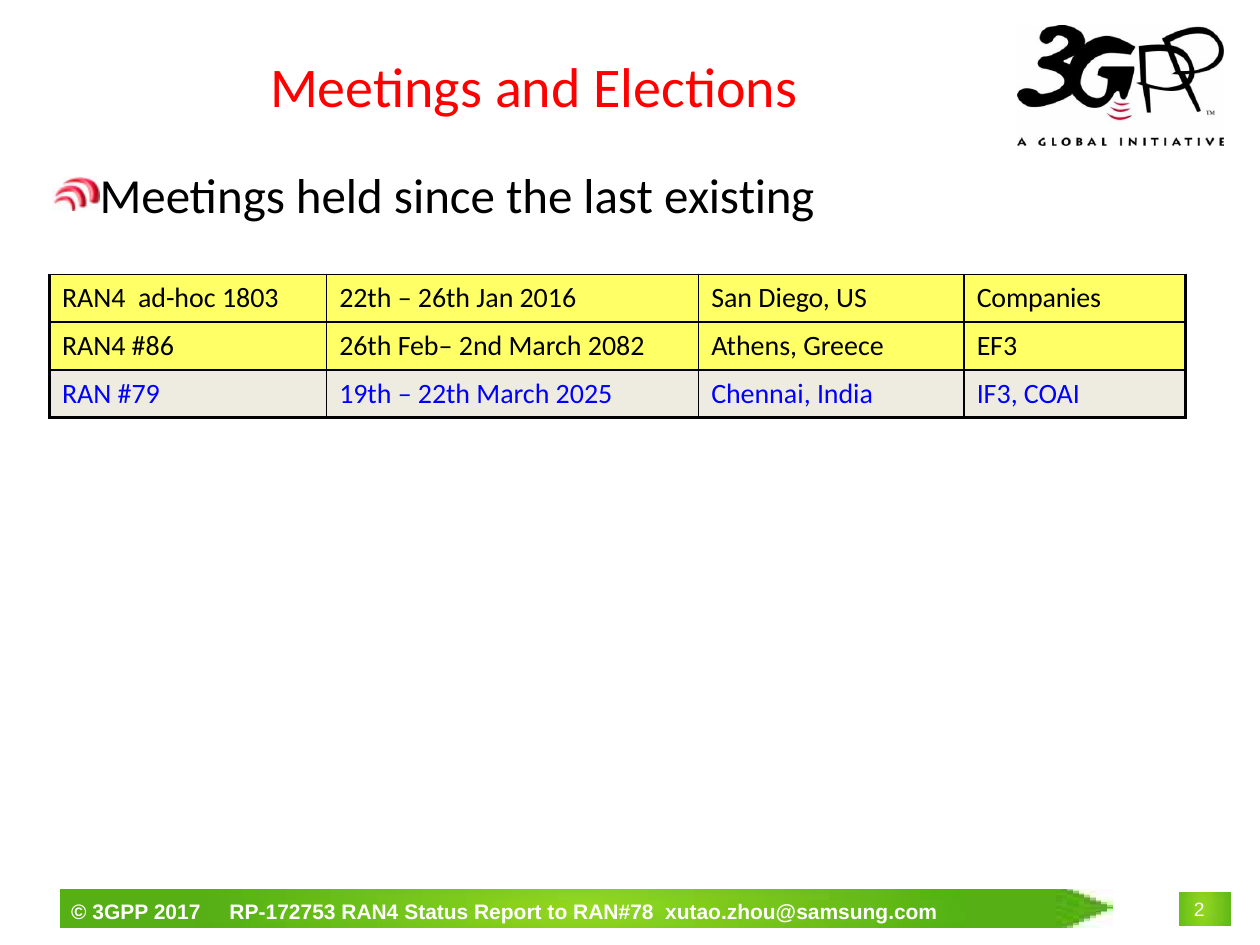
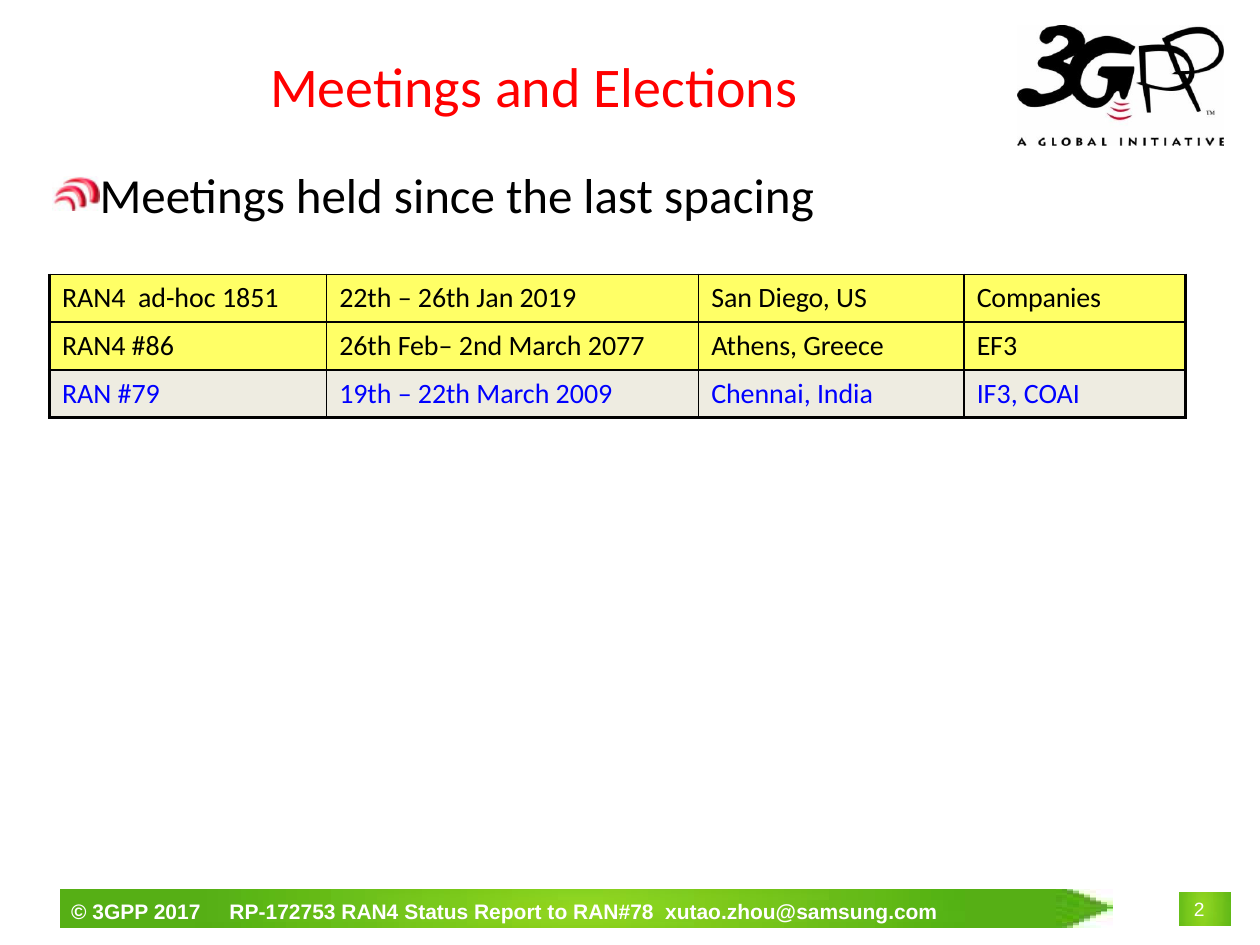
existing: existing -> spacing (739, 197)
1803: 1803 -> 1851 (250, 298)
2016: 2016 -> 2019 (548, 298)
2082: 2082 -> 2077 (616, 346)
March 2025: 2025 -> 2009 (584, 394)
